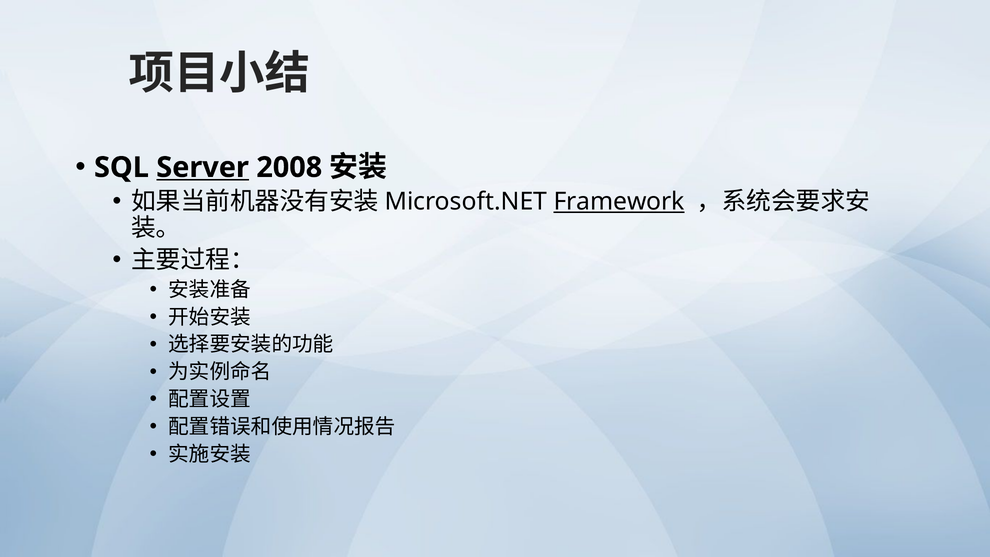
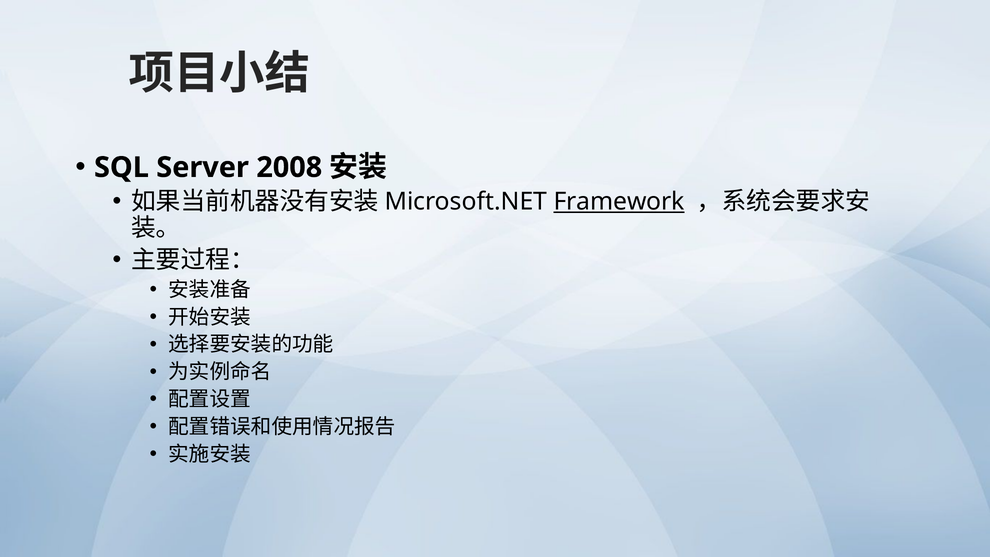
Server underline: present -> none (203, 167)
